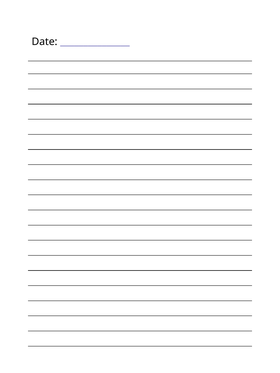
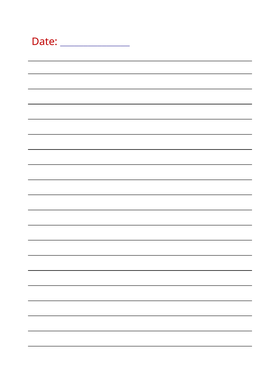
Date colour: black -> red (45, 42)
